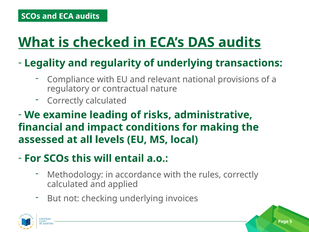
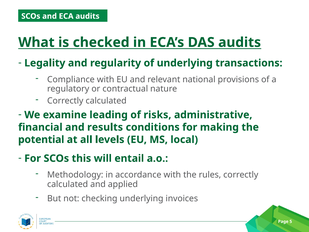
impact: impact -> results (105, 127)
assessed: assessed -> potential (41, 139)
